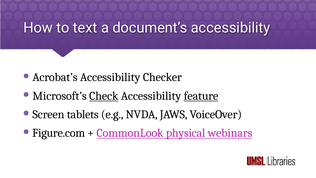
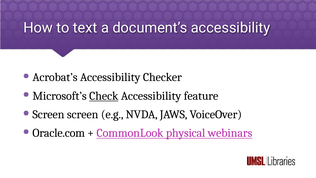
feature underline: present -> none (201, 96)
Screen tablets: tablets -> screen (83, 114)
Figure.com: Figure.com -> Oracle.com (59, 133)
